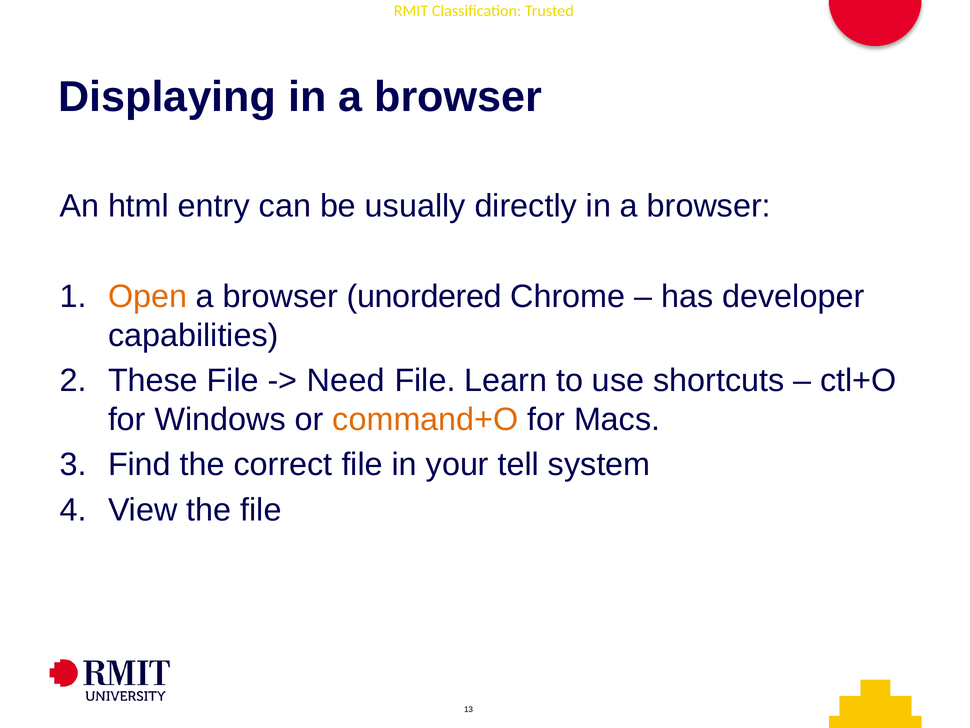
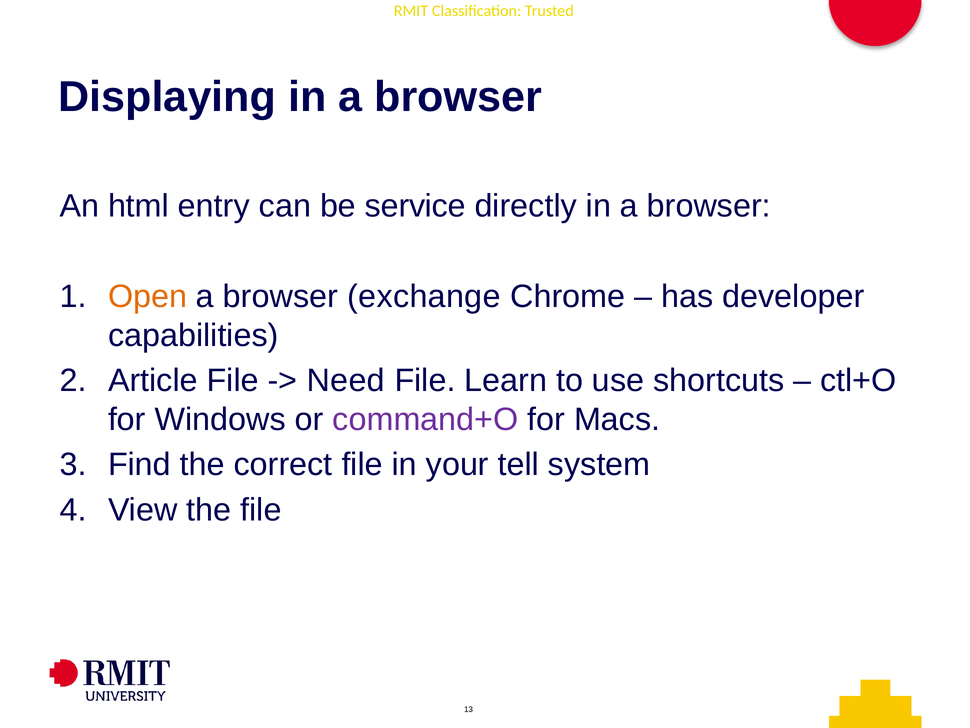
usually: usually -> service (415, 206)
unordered: unordered -> exchange (424, 296)
These: These -> Article (153, 380)
command+O colour: orange -> purple (425, 419)
